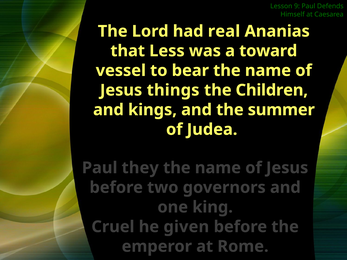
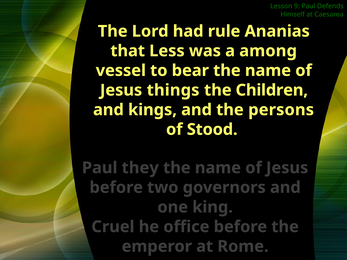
real: real -> rule (224, 31)
toward: toward -> among (268, 51)
summer: summer -> persons (281, 110)
Judea: Judea -> Stood (212, 130)
given: given -> office (186, 227)
